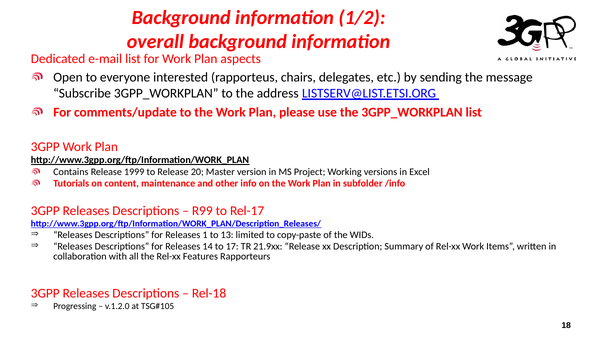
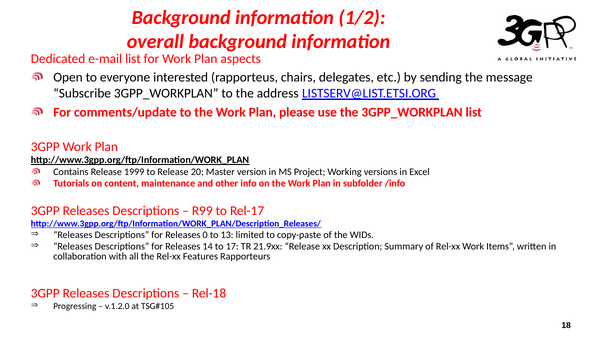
1: 1 -> 0 (205, 235)
